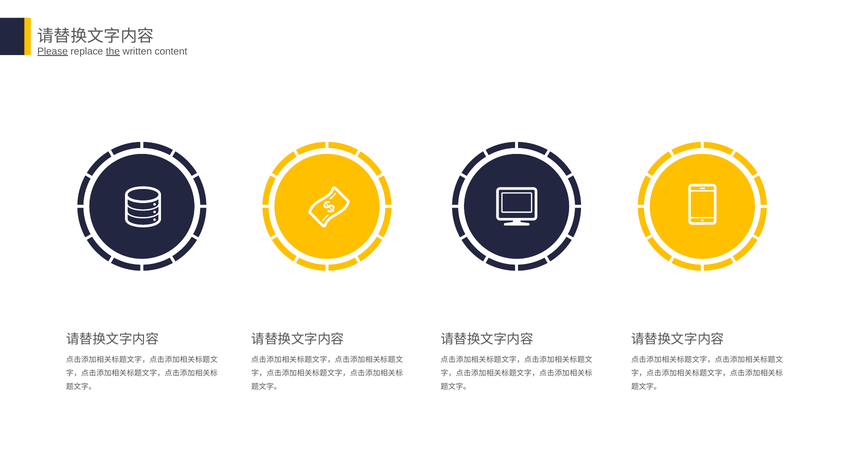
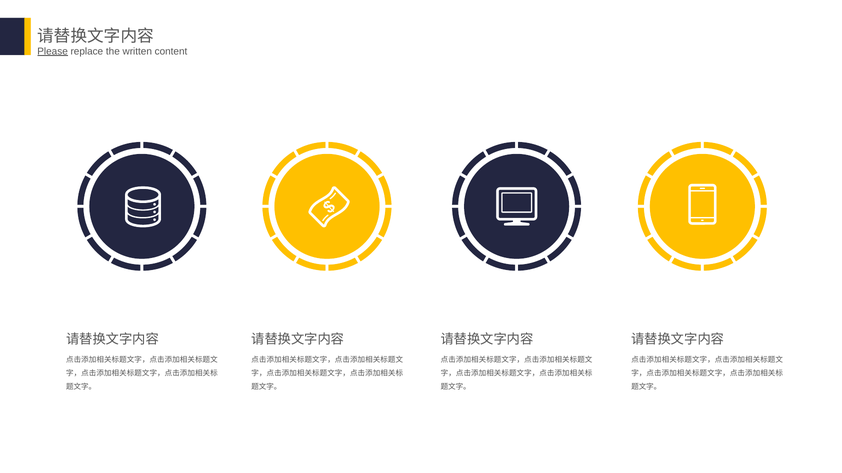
the underline: present -> none (113, 51)
